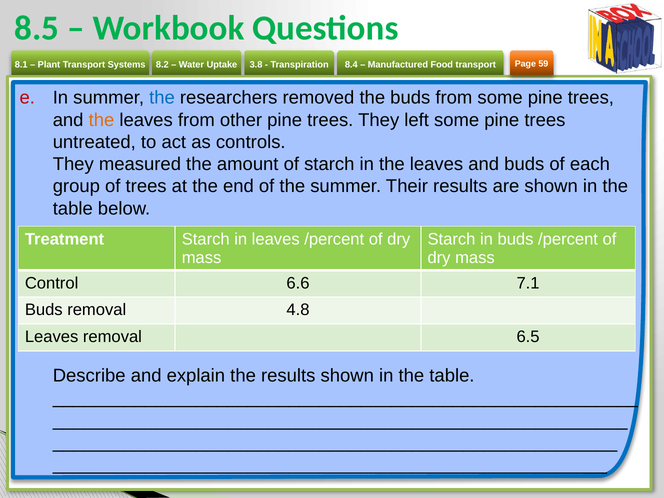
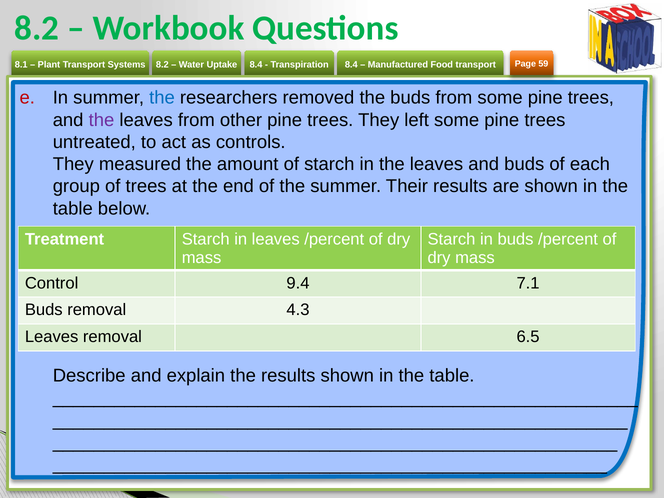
8.5: 8.5 -> 8.2 (37, 28)
3.8: 3.8 -> 8.4 (256, 65)
the colour: orange -> purple (102, 120)
6.6: 6.6 -> 9.4 (298, 283)
4.8: 4.8 -> 4.3 (298, 310)
